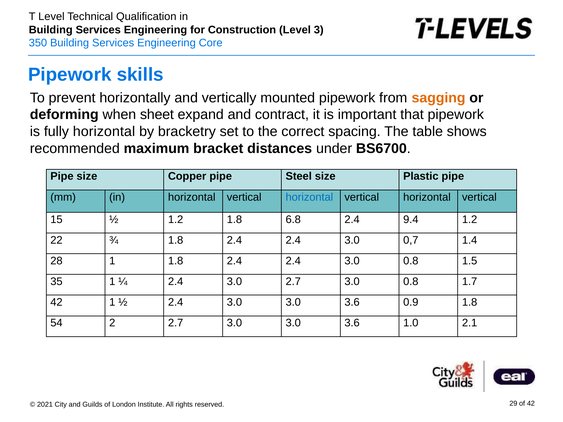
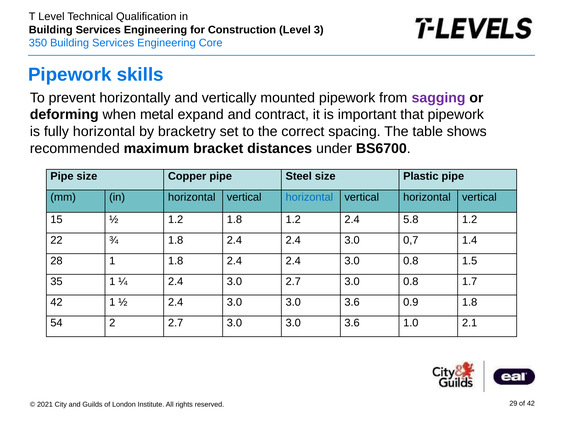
sagging colour: orange -> purple (439, 98)
sheet: sheet -> metal (157, 115)
1.8 6.8: 6.8 -> 1.2 (293, 220)
9.4: 9.4 -> 5.8 (411, 220)
